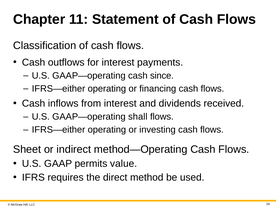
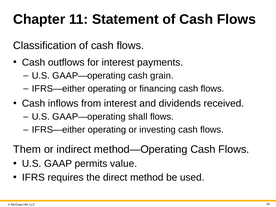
since: since -> grain (162, 76)
Sheet: Sheet -> Them (27, 149)
